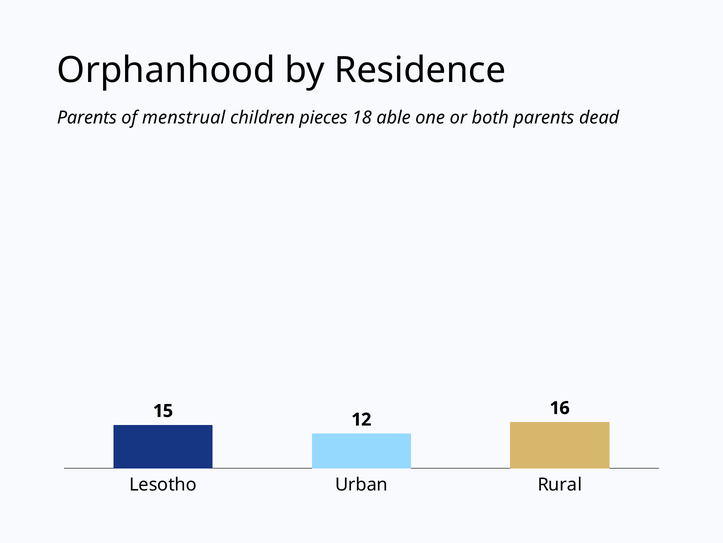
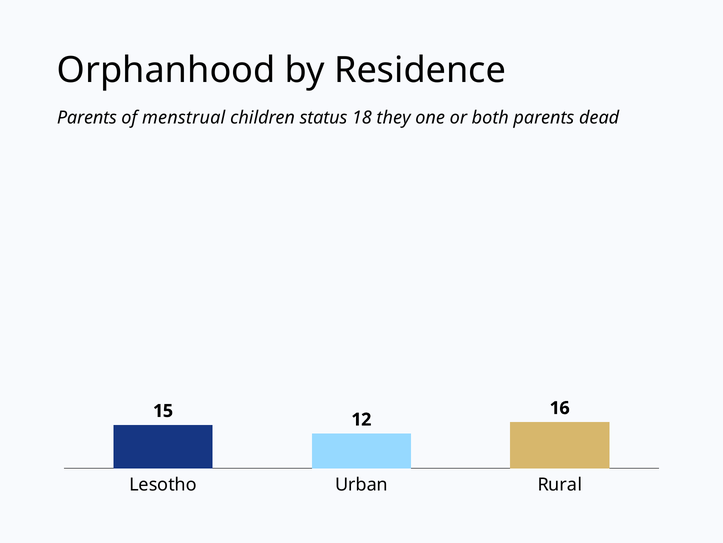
pieces: pieces -> status (323, 118)
able: able -> they (394, 118)
